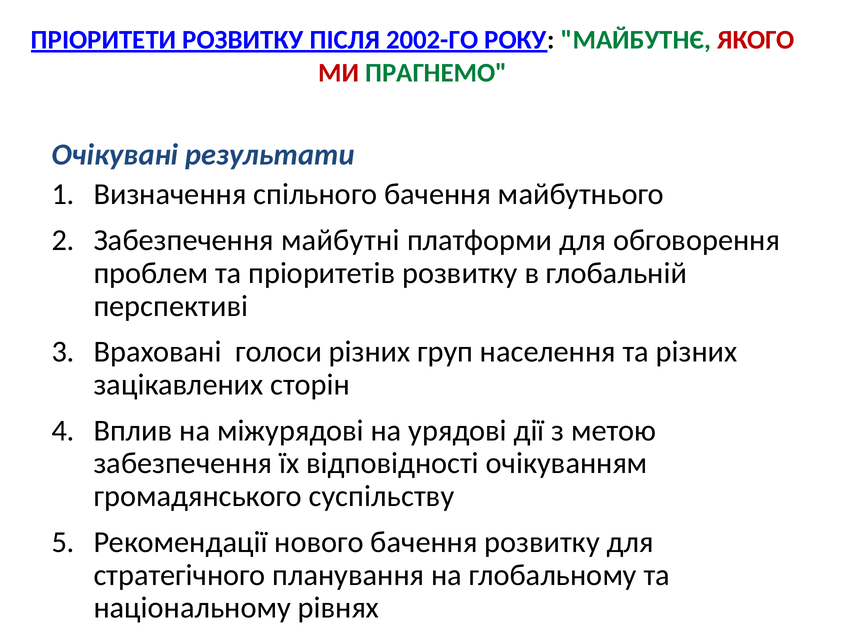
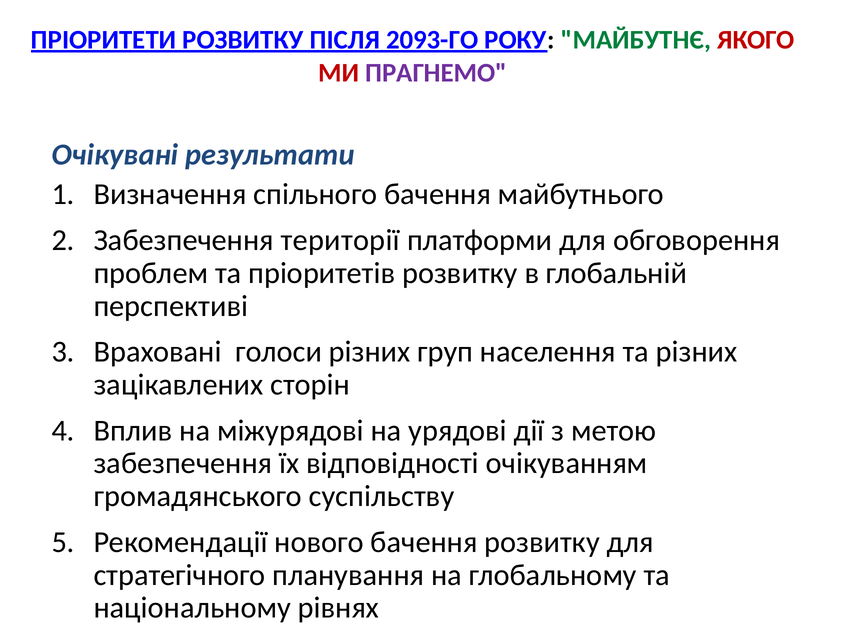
2002-ГО: 2002-ГО -> 2093-ГО (432, 40)
ПРАГНЕМО colour: green -> purple (436, 73)
майбутні: майбутні -> території (340, 240)
